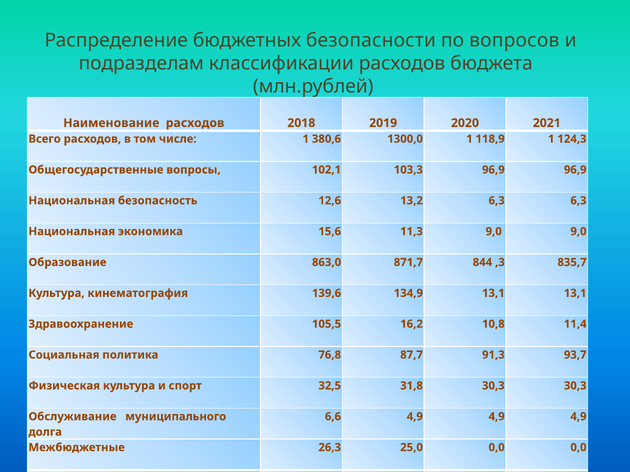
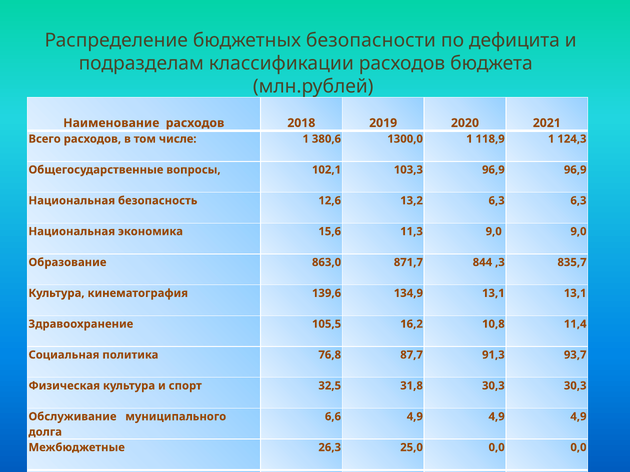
вопросов: вопросов -> дефицита (514, 41)
